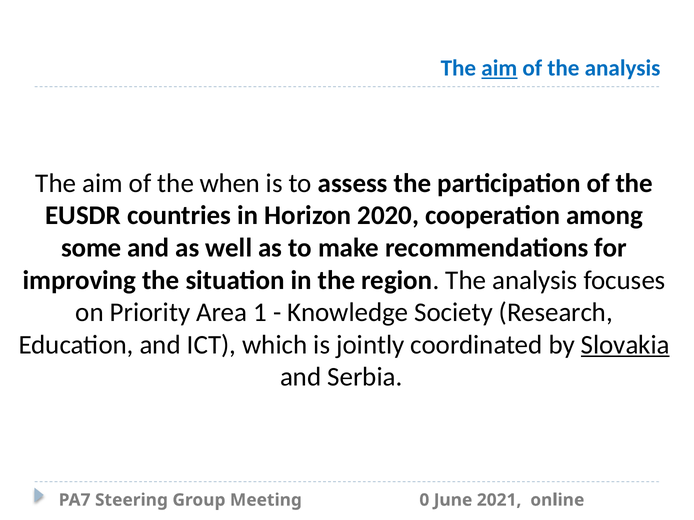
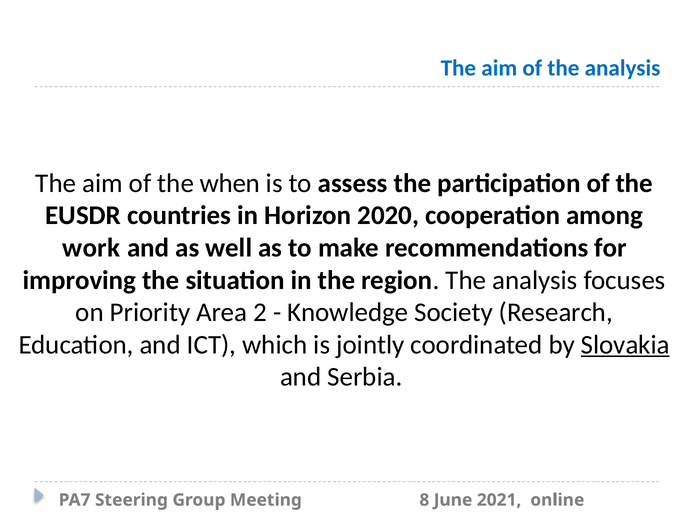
aim underline: present -> none (499, 68)
some: some -> work (91, 248)
1: 1 -> 2 (260, 313)
0: 0 -> 8 (424, 500)
